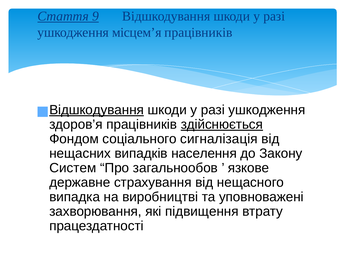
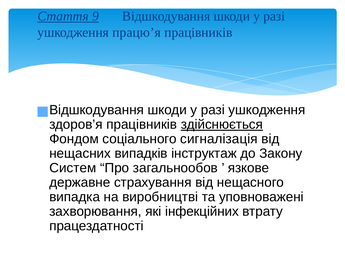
місцем’я: місцем’я -> працю’я (137, 32)
Відшкодування underline: present -> none (97, 110)
населення: населення -> інструктаж (204, 153)
підвищення: підвищення -> інфекційних (202, 211)
